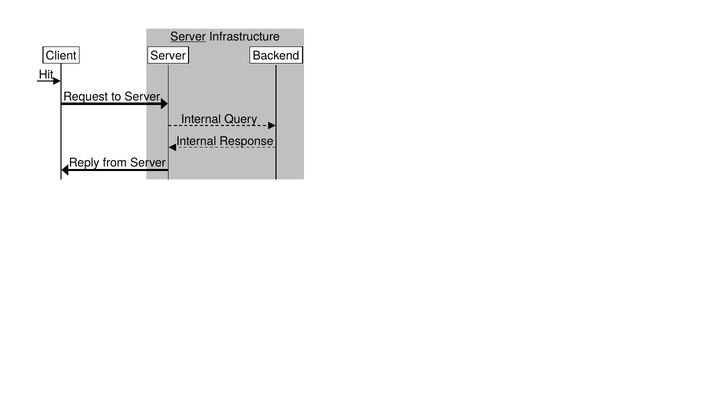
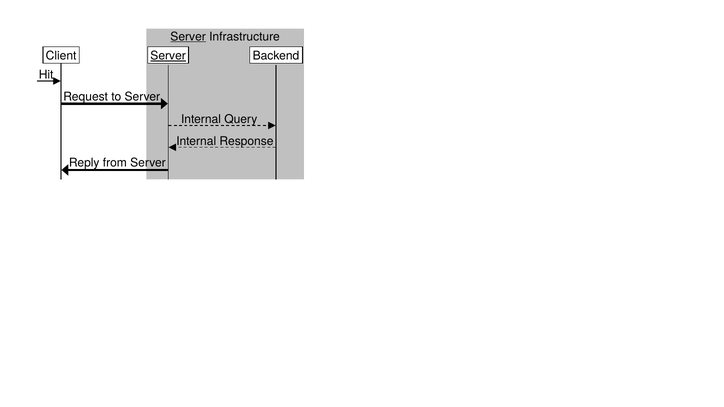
Server underline: none -> present (168, 56)
